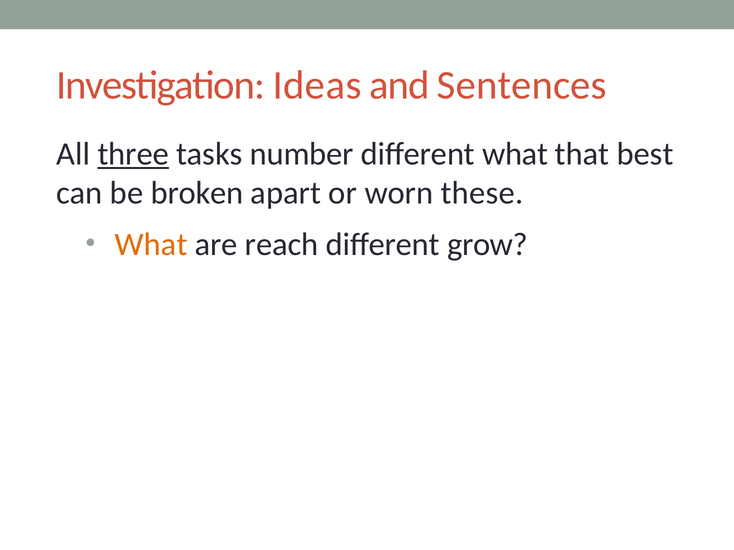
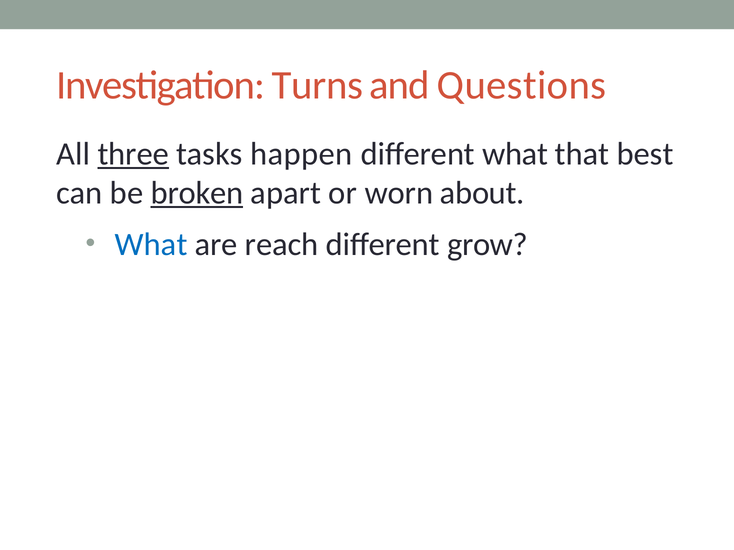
Ideas: Ideas -> Turns (317, 85)
Sentences: Sentences -> Questions (522, 85)
number: number -> happen (301, 154)
broken underline: none -> present (197, 193)
these: these -> about (482, 193)
What colour: orange -> blue (151, 245)
